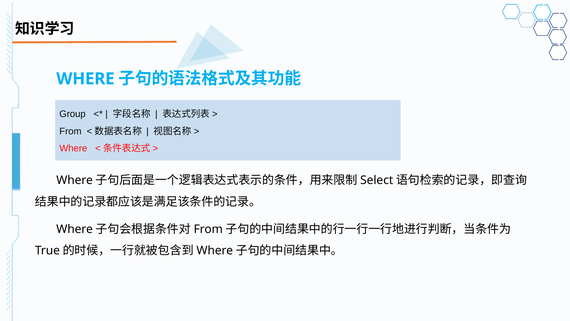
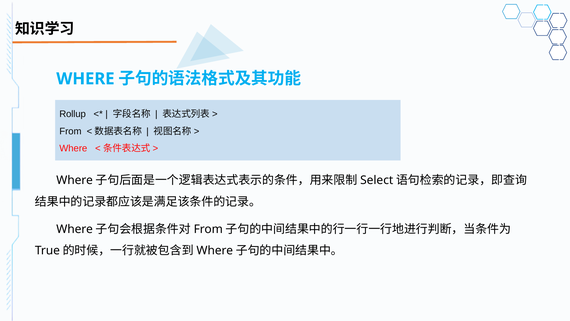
Group: Group -> Rollup (73, 114)
